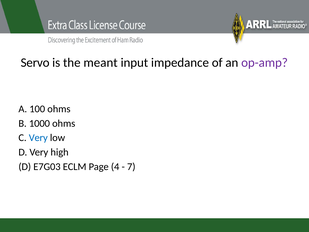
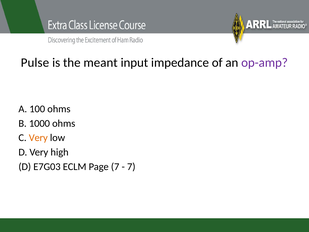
Servo: Servo -> Pulse (35, 63)
Very colour: blue -> orange (38, 138)
Page 4: 4 -> 7 (115, 167)
